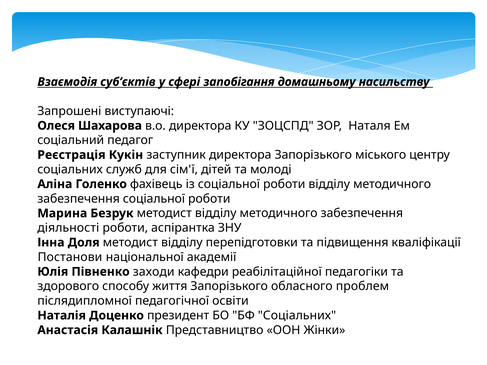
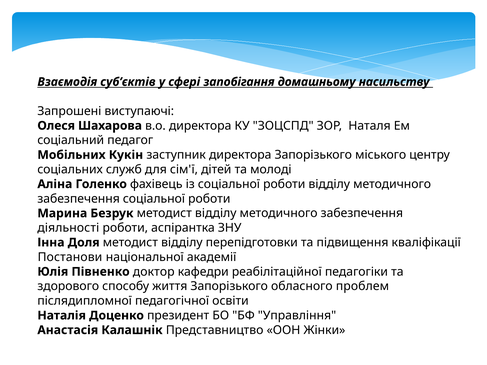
Реєстрація: Реєстрація -> Мобільних (71, 155)
заходи: заходи -> доктор (154, 272)
БФ Соціальних: Соціальних -> Управління (297, 316)
